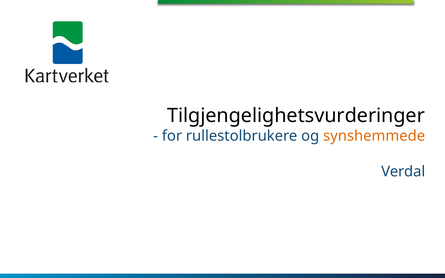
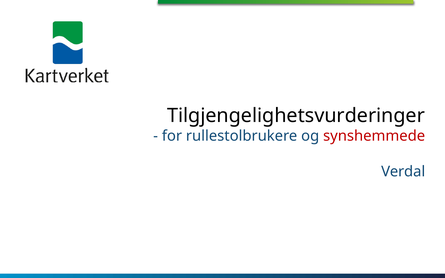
synshemmede colour: orange -> red (374, 136)
